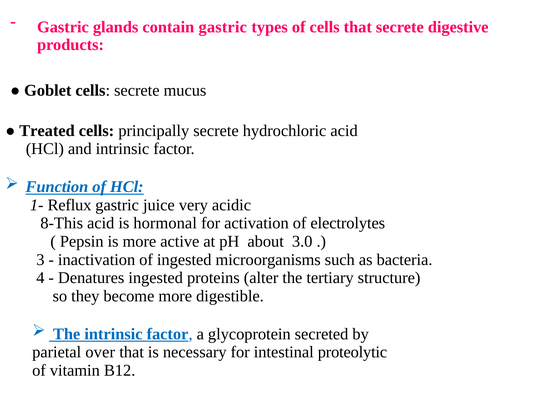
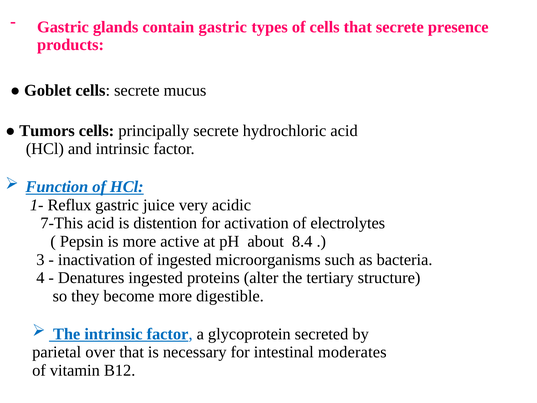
digestive: digestive -> presence (458, 27)
Treated: Treated -> Tumors (47, 131)
8-This: 8-This -> 7-This (62, 223)
hormonal: hormonal -> distention (165, 223)
3.0: 3.0 -> 8.4 (302, 241)
proteolytic: proteolytic -> moderates (352, 352)
